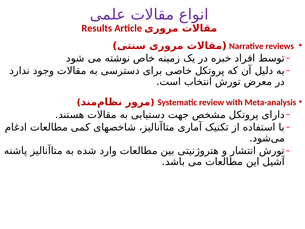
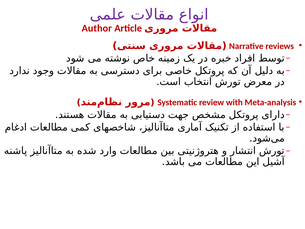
Results: Results -> Author (97, 28)
